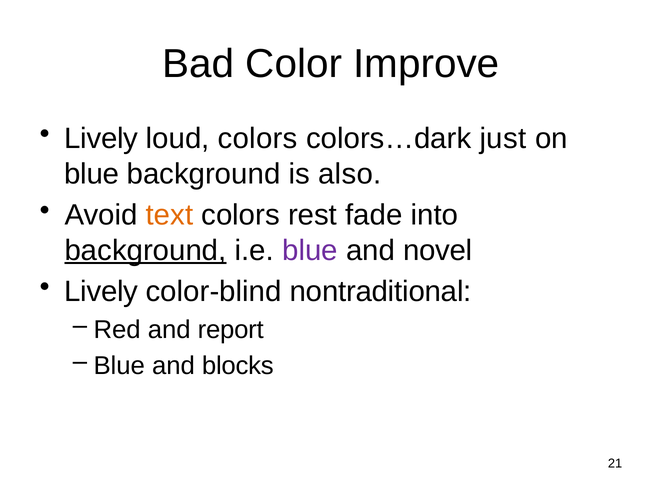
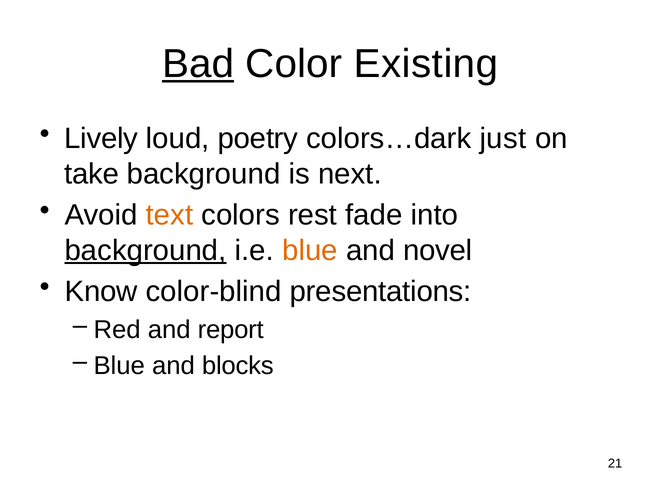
Bad underline: none -> present (198, 64)
Improve: Improve -> Existing (426, 64)
loud colors: colors -> poetry (258, 139)
blue: blue -> take (92, 174)
also: also -> next (350, 174)
blue colour: purple -> orange (310, 251)
Lively: Lively -> Know (101, 292)
nontraditional: nontraditional -> presentations (381, 292)
